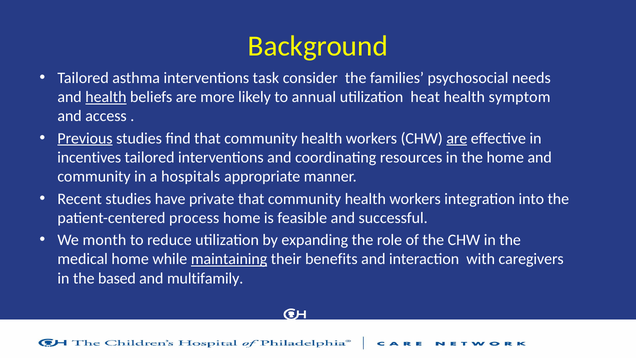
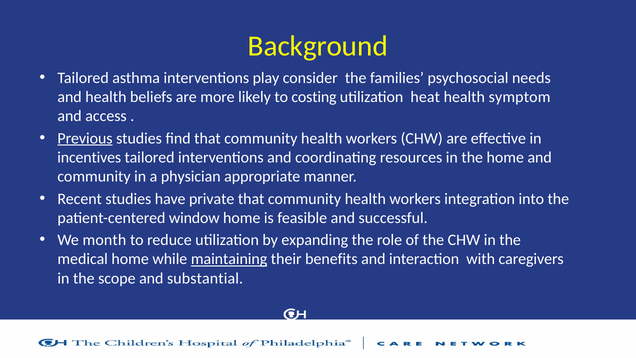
task: task -> play (266, 78)
health underline: present -> none (106, 97)
annual: annual -> costing (314, 97)
are underline: present -> none (457, 138)
hospitals: hospitals -> physician (191, 176)
process: process -> window (194, 218)
based: based -> scope (117, 278)
multifamily: multifamily -> substantial (205, 278)
